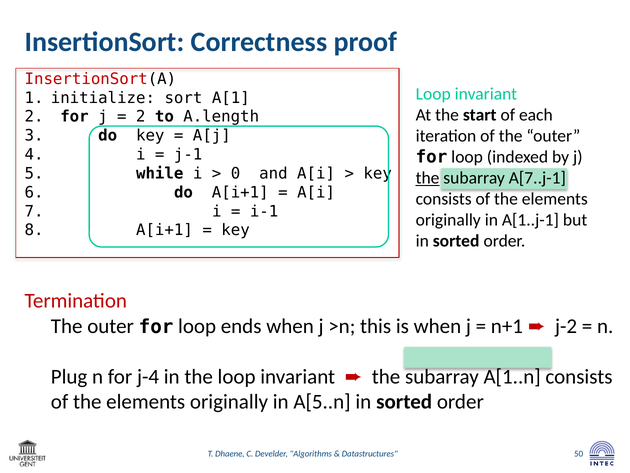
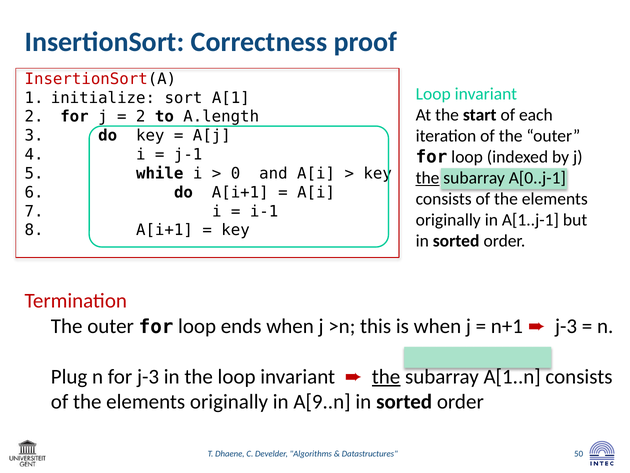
A[7..j-1: A[7..j-1 -> A[0..j-1 (537, 178)
j-2: j-2 -> j-3 (566, 326)
for j-4: j-4 -> j-3 (148, 376)
the underline: none -> present (386, 376)
A[5..n: A[5..n -> A[9..n (322, 402)
